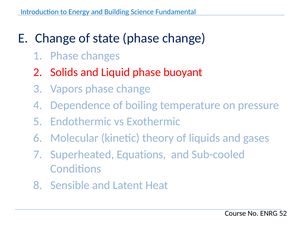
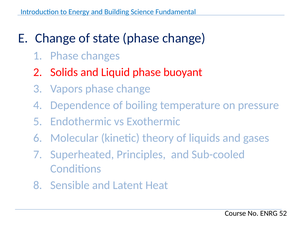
Equations: Equations -> Principles (141, 154)
